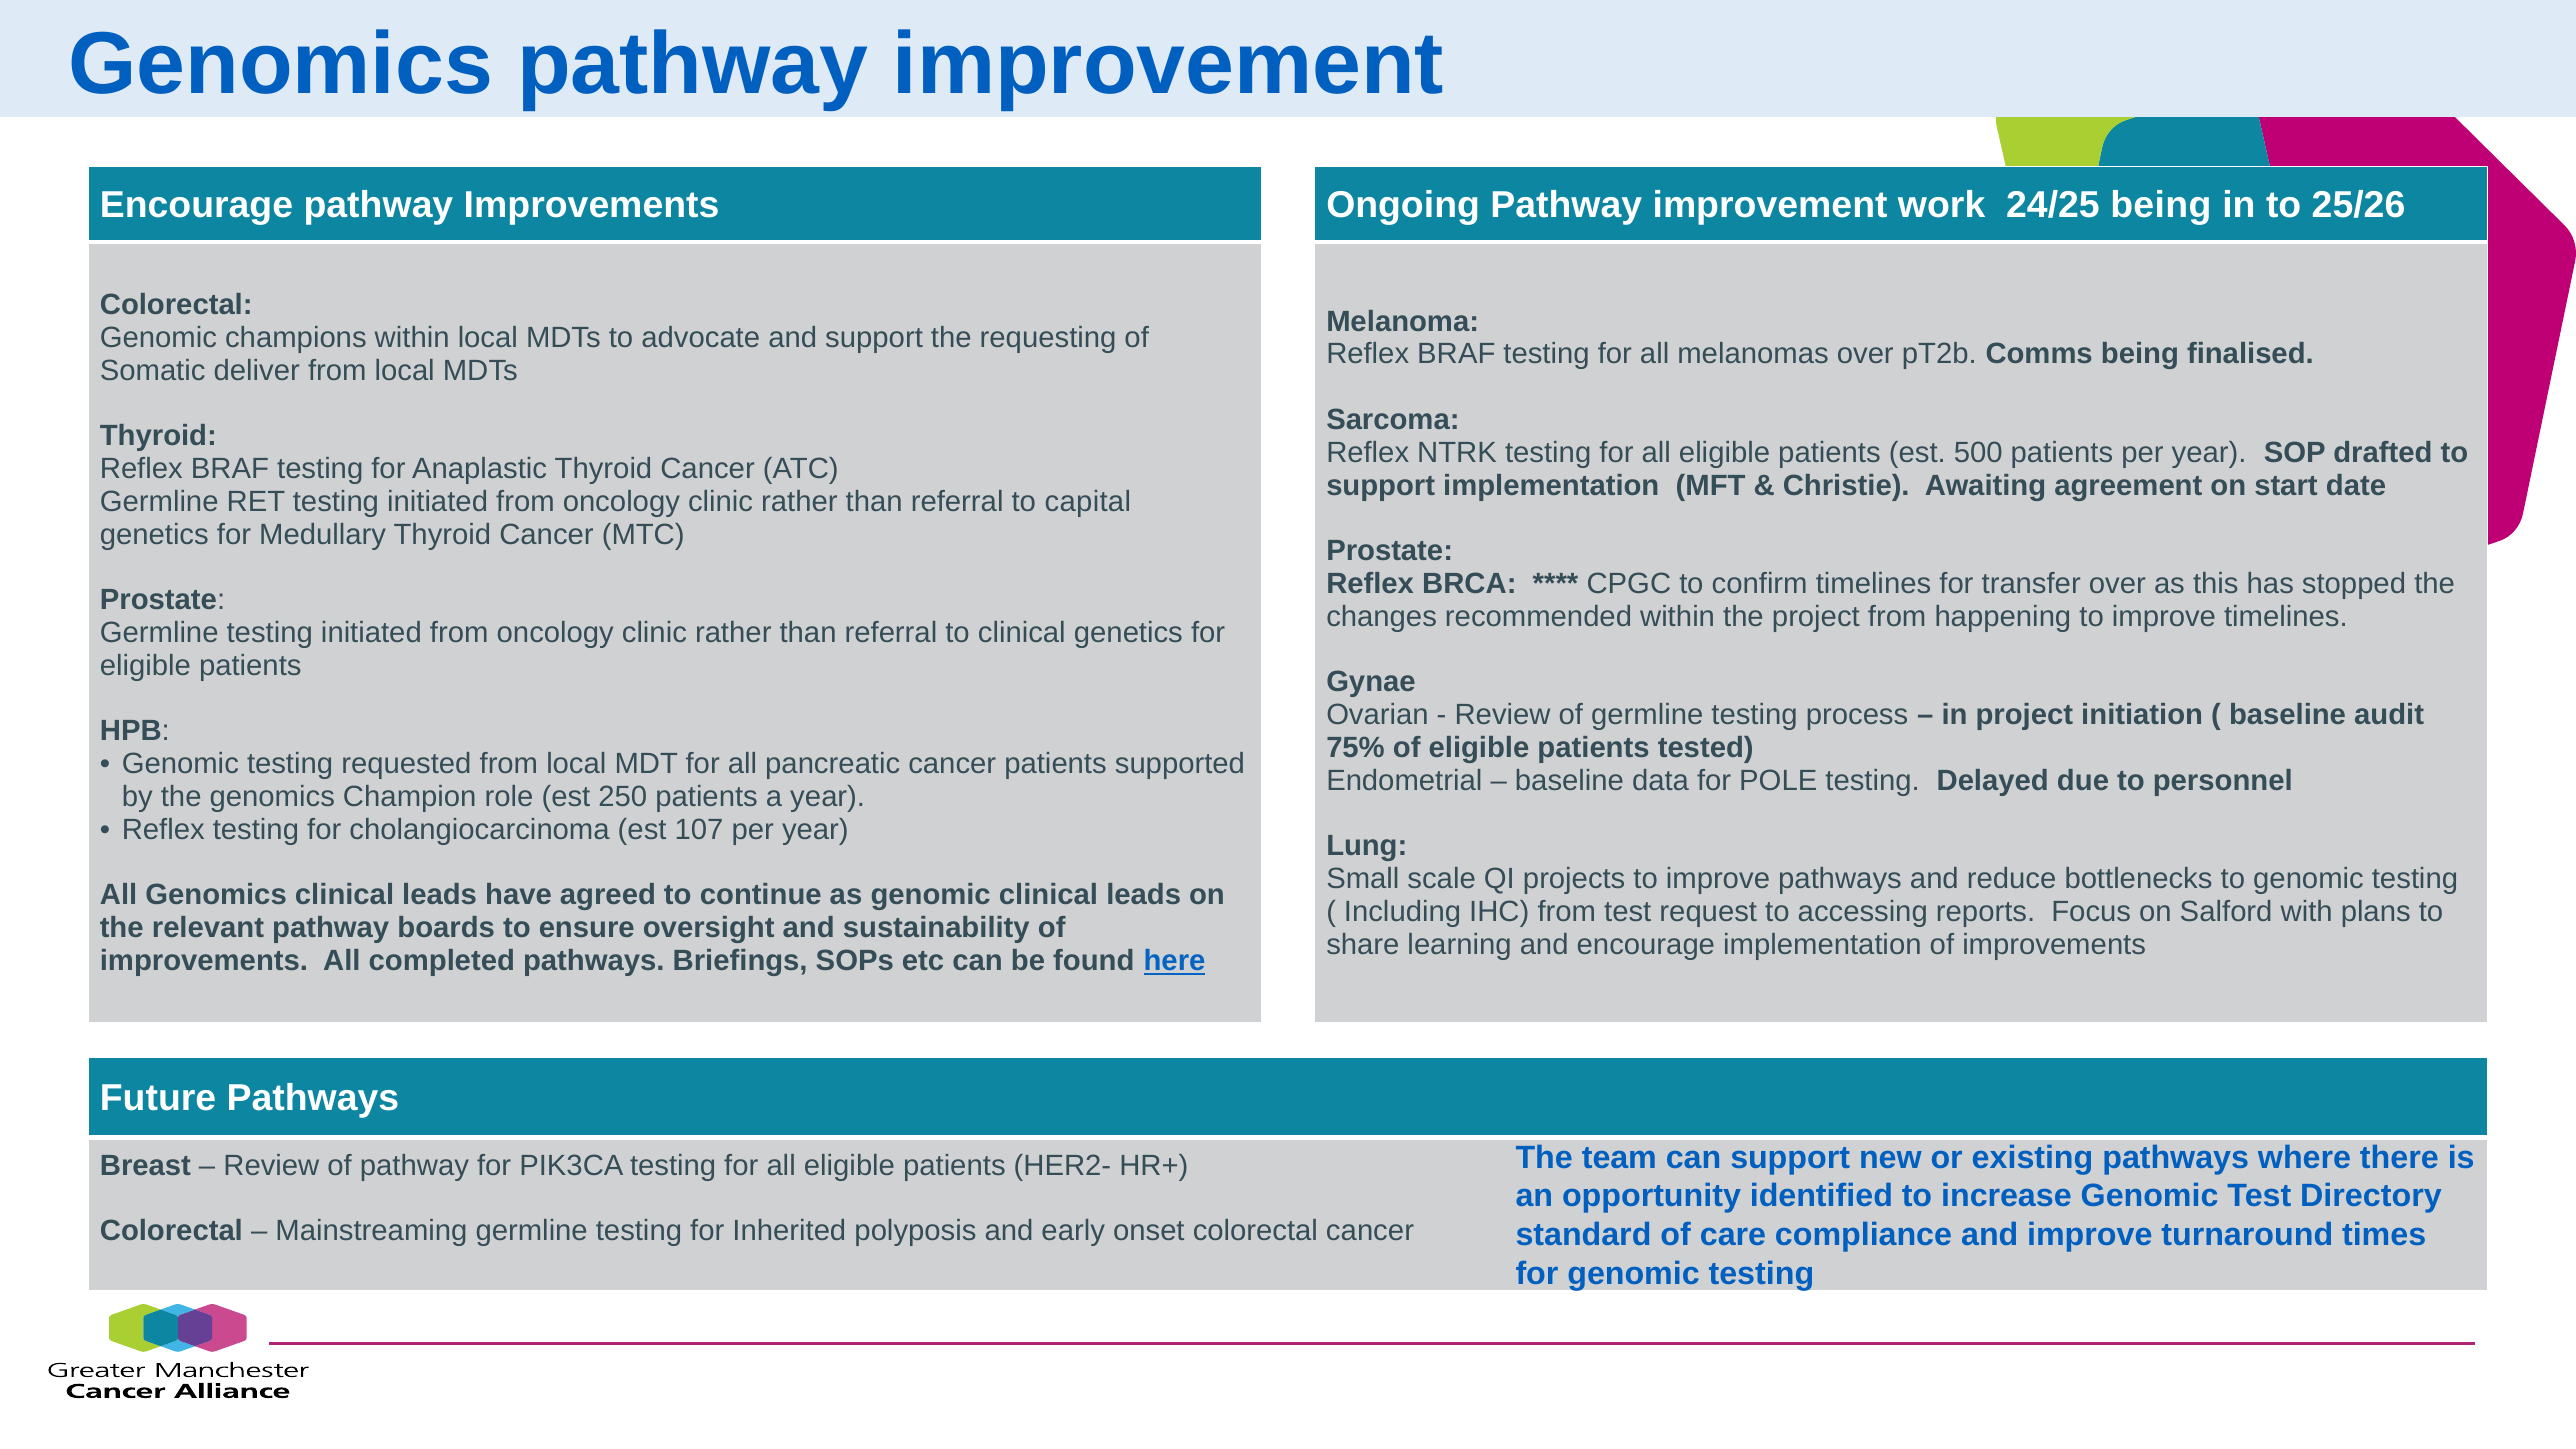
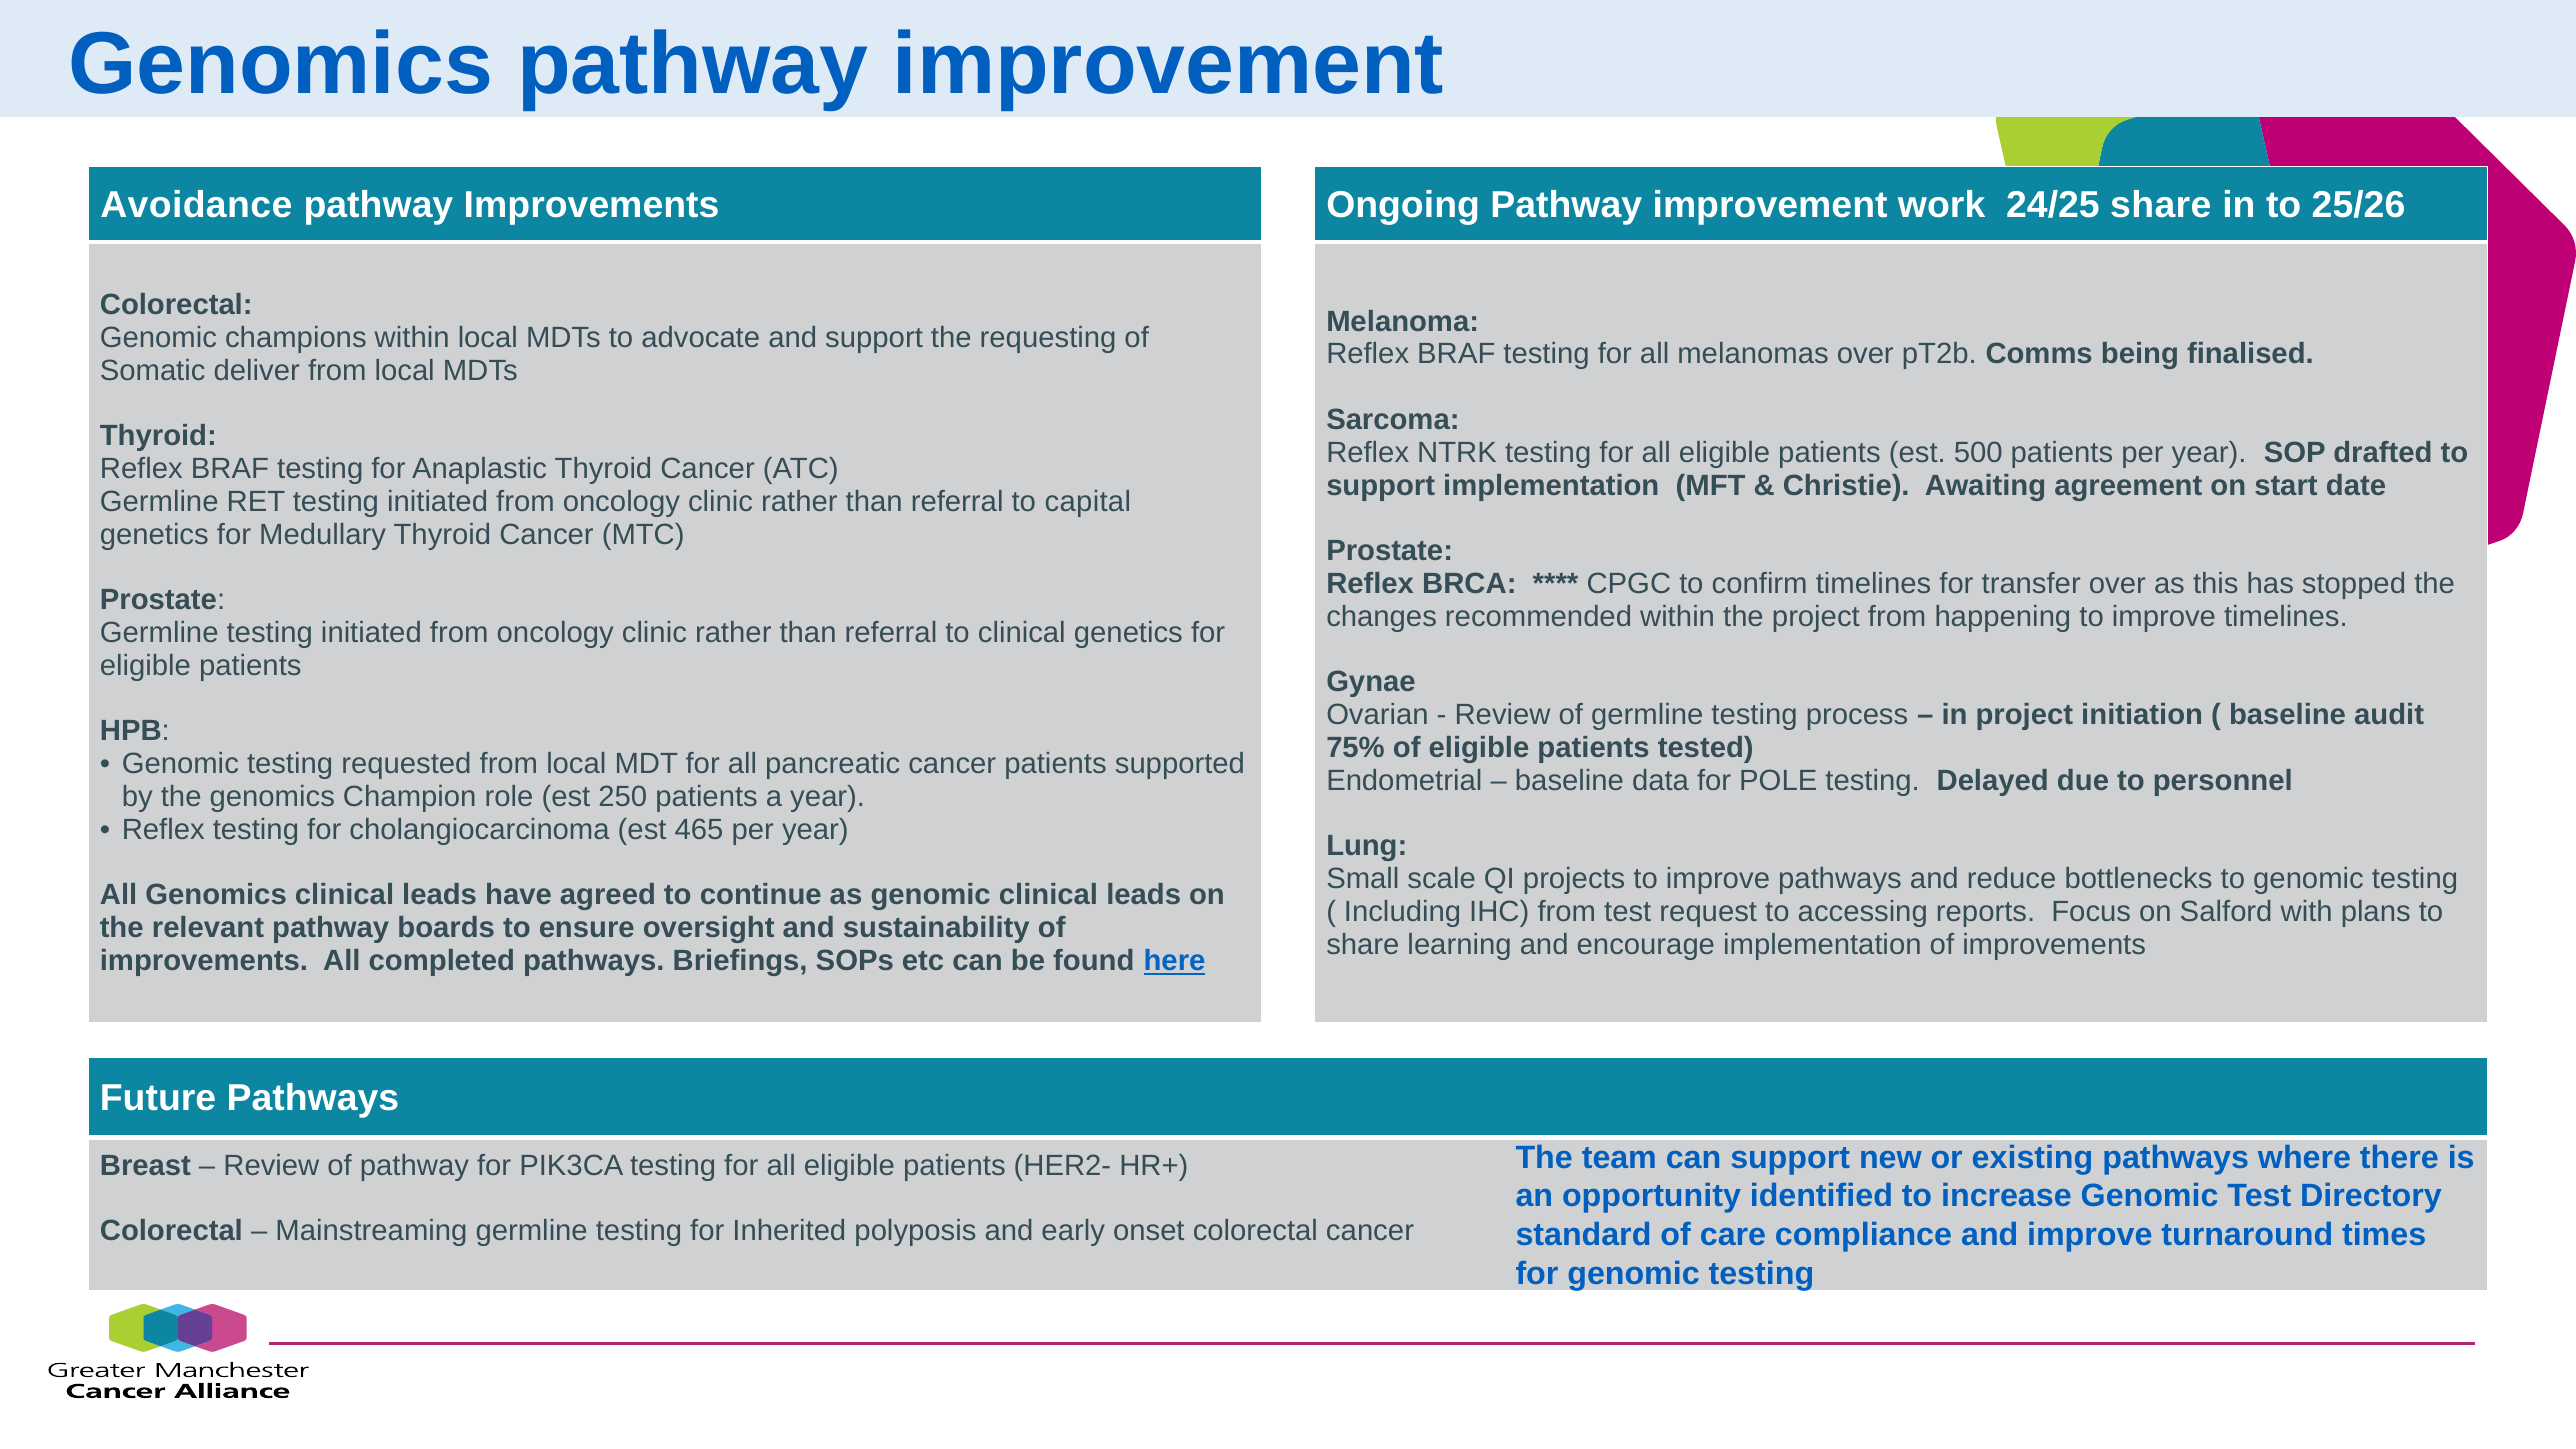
Encourage: Encourage -> Avoidance (196, 205)
24/25 being: being -> share (2161, 205)
107: 107 -> 465 (699, 830)
